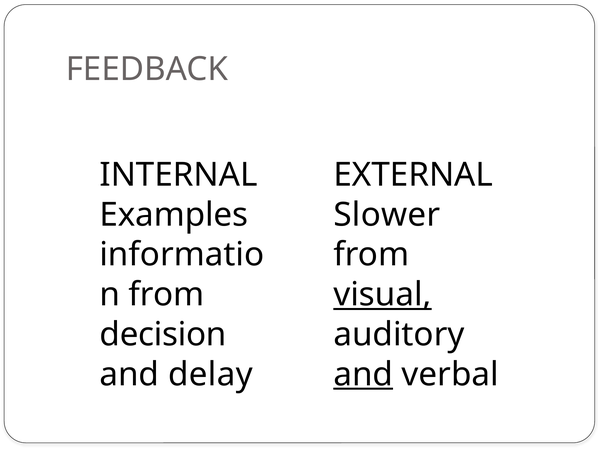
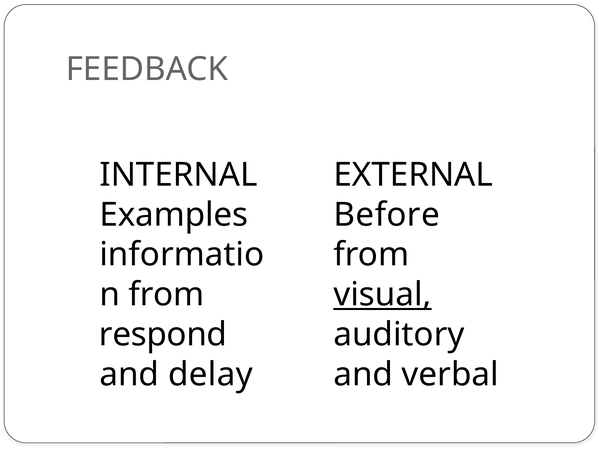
Slower: Slower -> Before (387, 215)
decision: decision -> respond (163, 335)
and underline: present -> none (363, 375)
